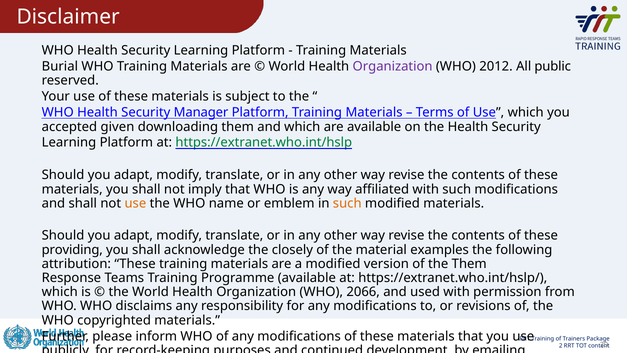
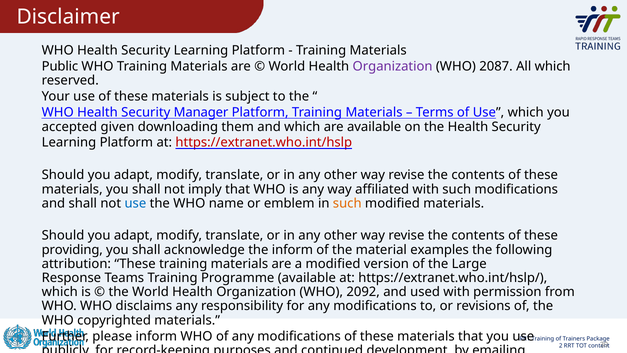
Burial: Burial -> Public (60, 66)
2012: 2012 -> 2087 (496, 66)
All public: public -> which (553, 66)
https://extranet.who.int/hslp colour: green -> red (264, 142)
use colour: orange -> blue (135, 203)
the closely: closely -> inform (292, 249)
the Them: Them -> Large (469, 264)
2066: 2066 -> 2092 (363, 292)
